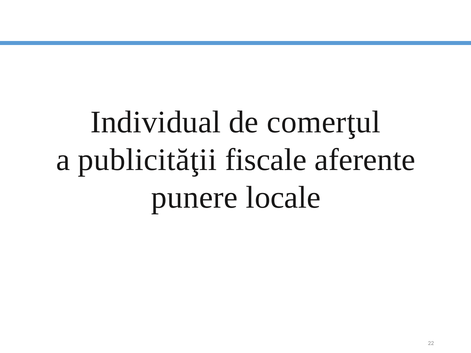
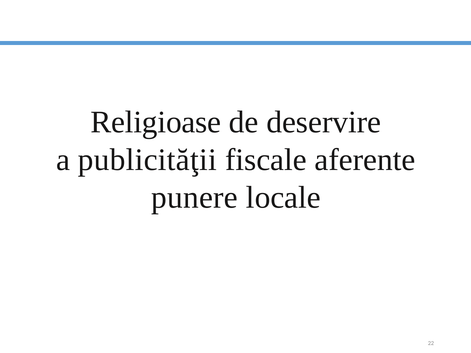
Individual: Individual -> Religioase (156, 122)
comerţul: comerţul -> deservire (324, 122)
